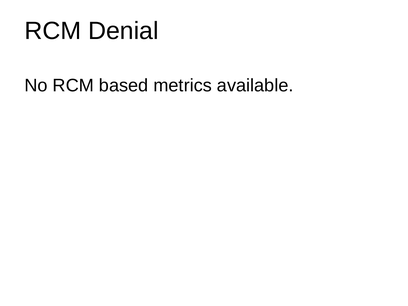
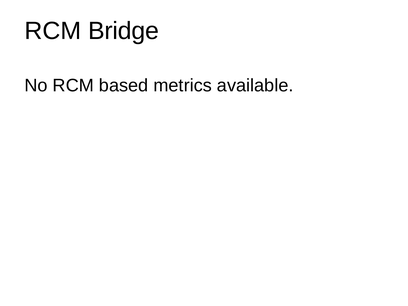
Denial: Denial -> Bridge (123, 31)
